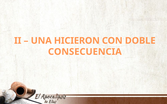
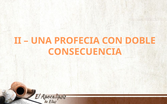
HICIERON: HICIERON -> PROFECIA (77, 41)
